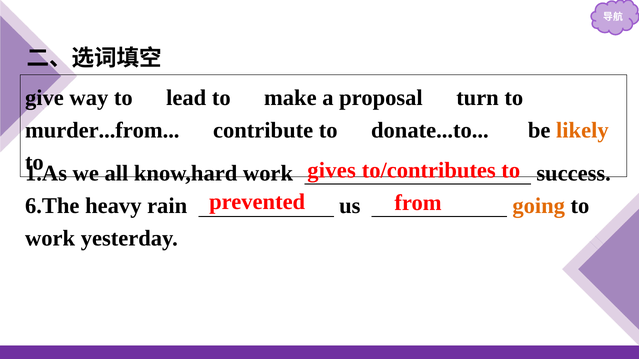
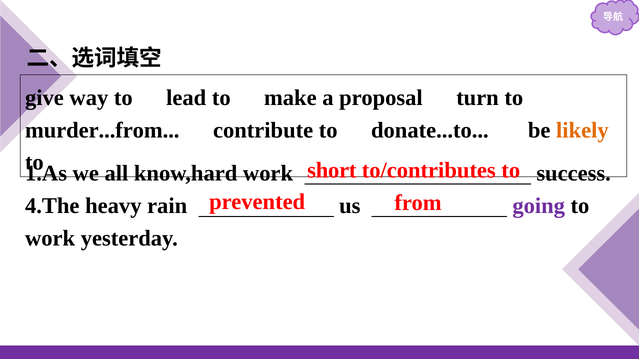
gives: gives -> short (332, 170)
6.The: 6.The -> 4.The (52, 206)
going colour: orange -> purple (539, 206)
